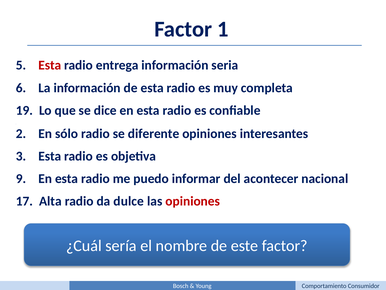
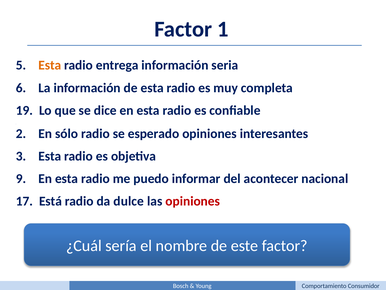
Esta colour: red -> orange (50, 65)
diferente: diferente -> esperado (154, 133)
Alta: Alta -> Está (50, 201)
